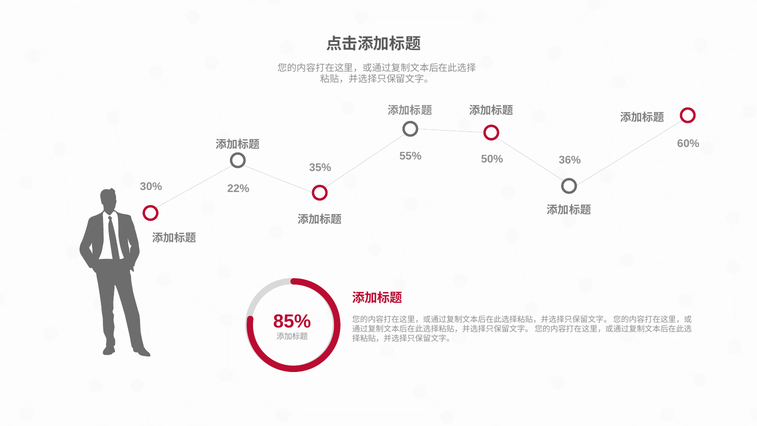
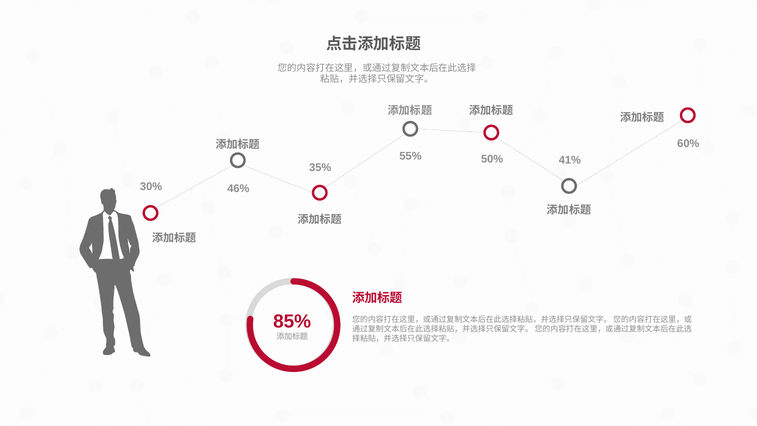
36%: 36% -> 41% (570, 160)
22%: 22% -> 46% (238, 188)
